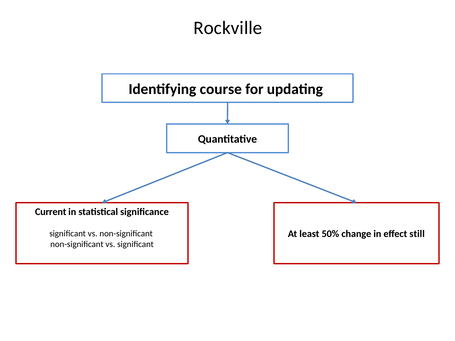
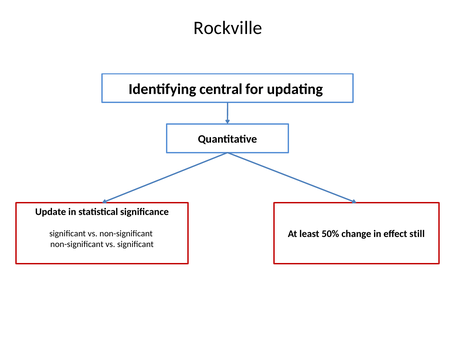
course: course -> central (221, 89)
Current: Current -> Update (51, 212)
